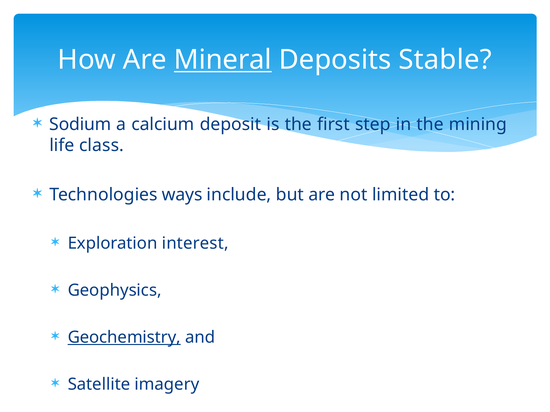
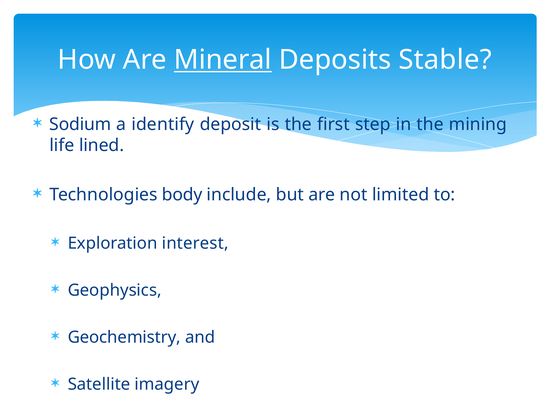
calcium: calcium -> identify (163, 125)
class: class -> lined (102, 146)
ways: ways -> body (182, 195)
Geochemistry underline: present -> none (124, 338)
